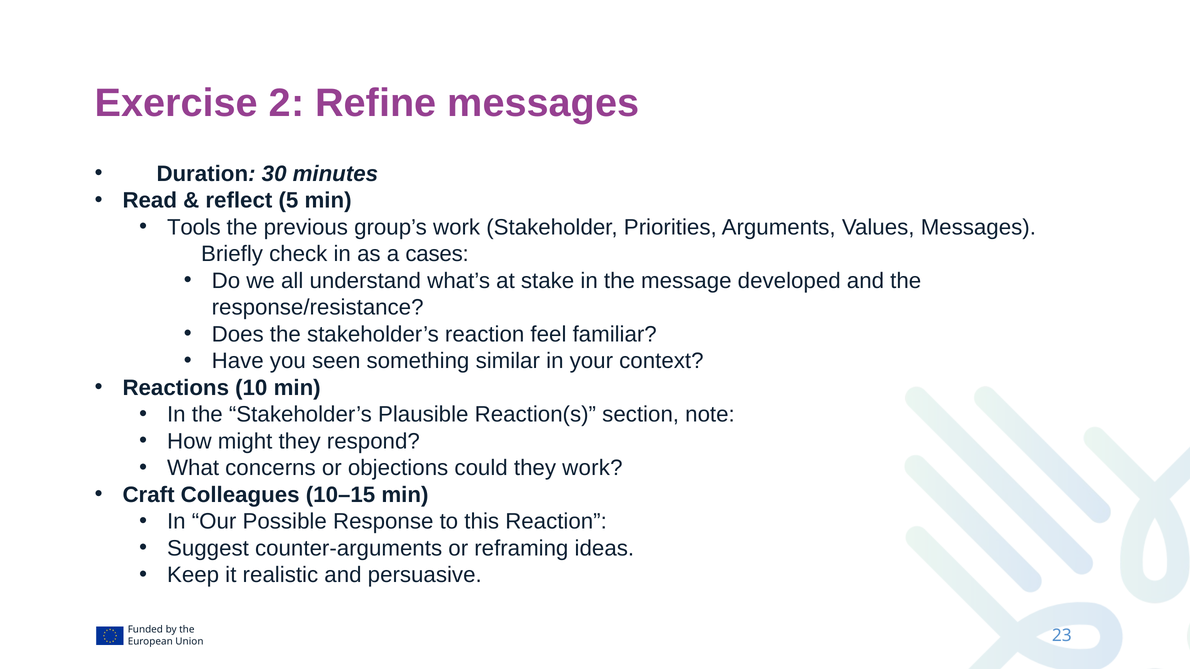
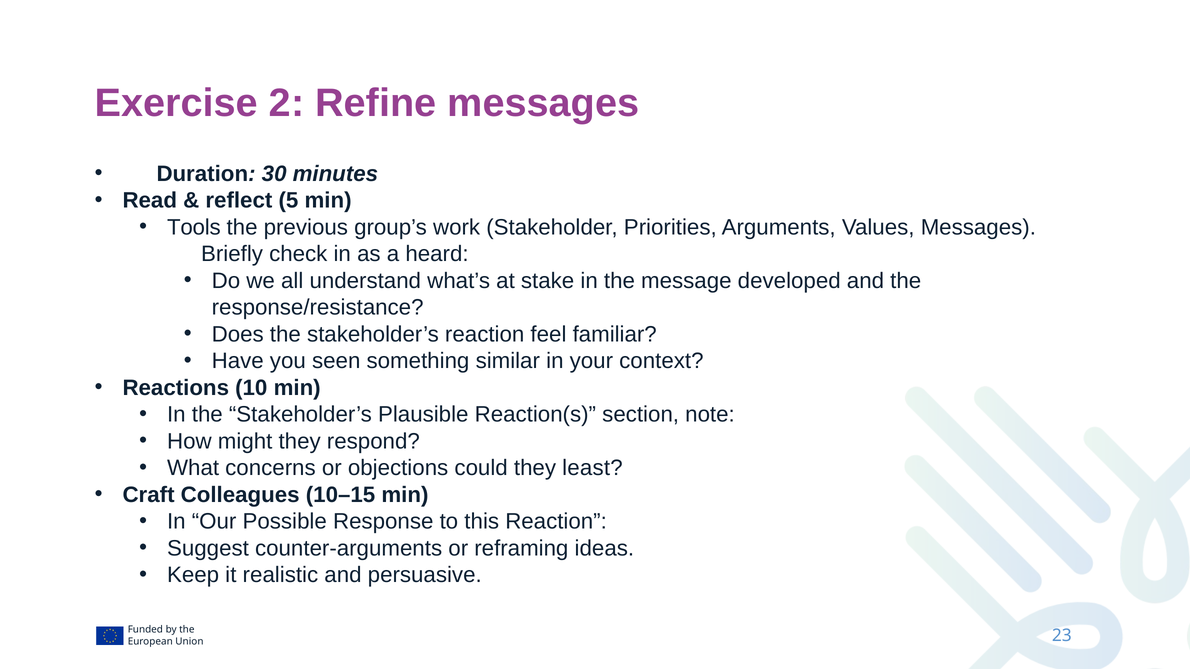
cases: cases -> heard (437, 254)
they work: work -> least (592, 468)
